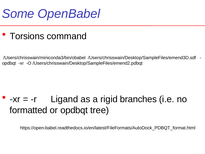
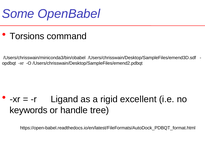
branches: branches -> excellent (138, 99)
formatted: formatted -> keywords (29, 110)
or opdbqt: opdbqt -> handle (74, 110)
